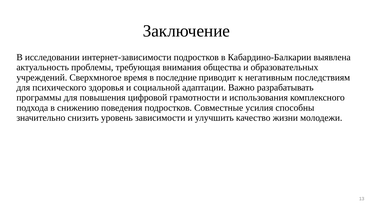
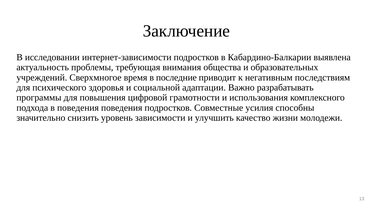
в снижению: снижению -> поведения (78, 108)
